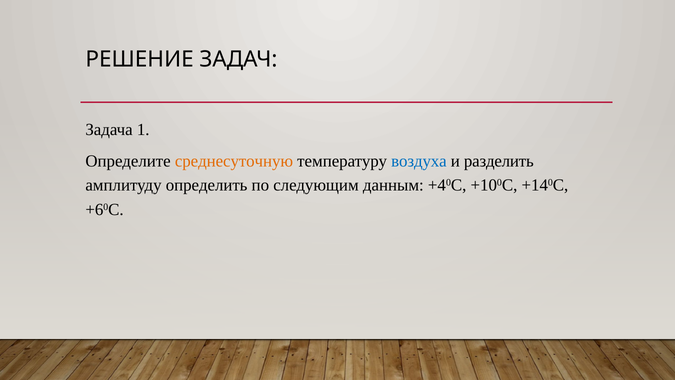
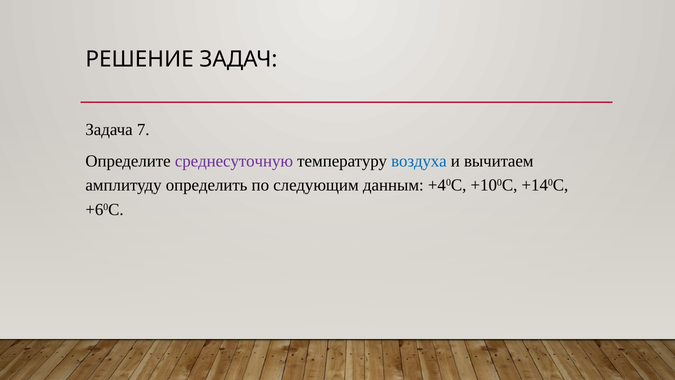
1: 1 -> 7 (143, 129)
среднесуточную colour: orange -> purple (234, 161)
разделить: разделить -> вычитаем (499, 161)
